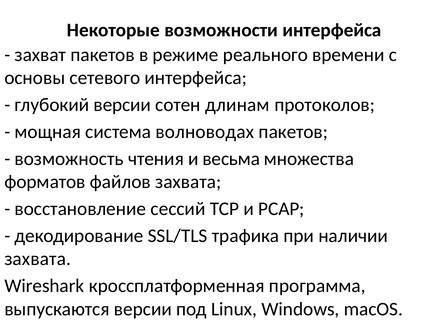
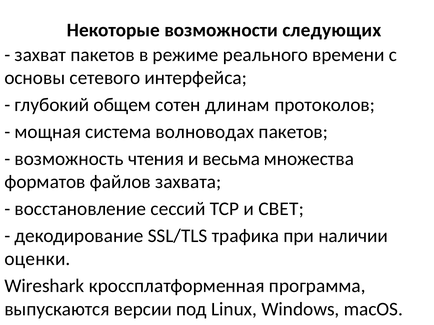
возможности интерфейса: интерфейса -> следующих (332, 30)
глубокий версии: версии -> общем (122, 105)
PCAP: PCAP -> СВЕТ (281, 209)
захвата: захвата -> оценки (38, 259)
